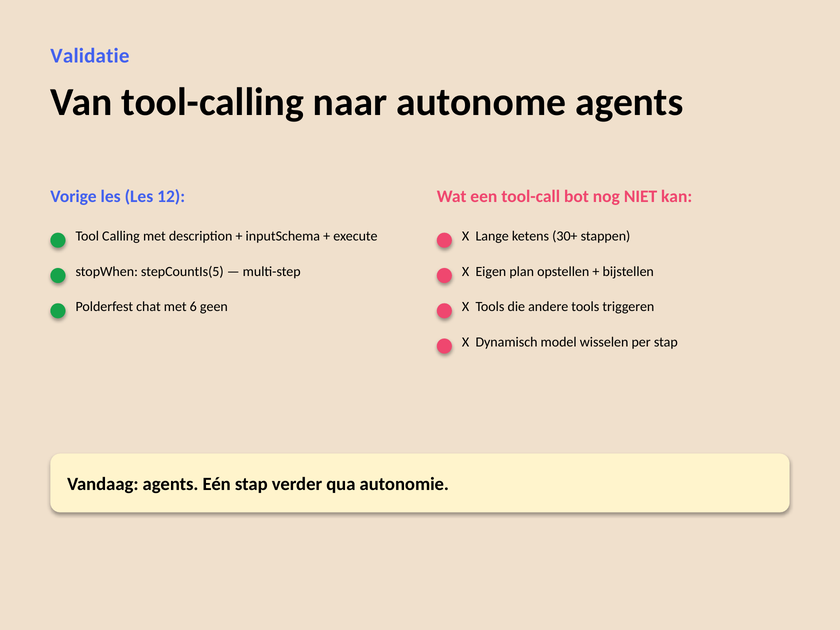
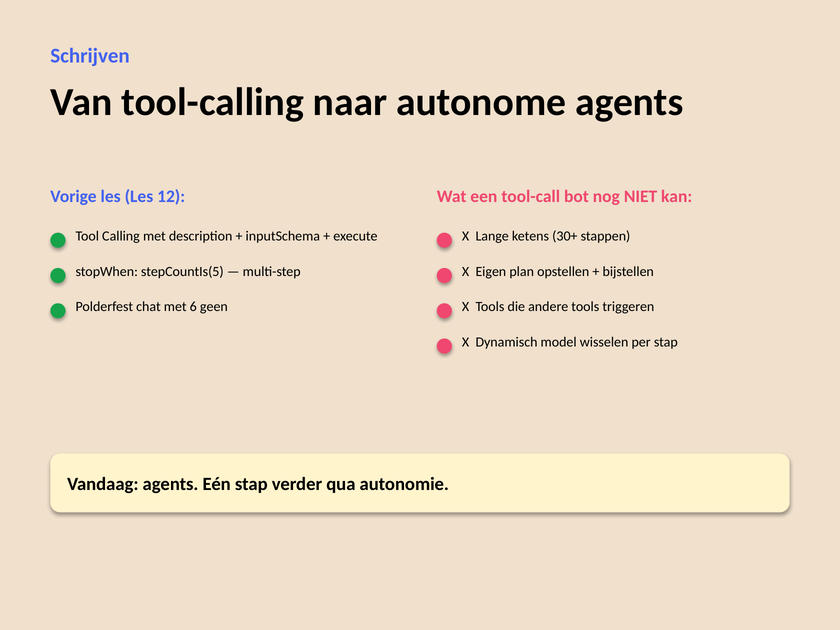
Validatie: Validatie -> Schrijven (90, 56)
